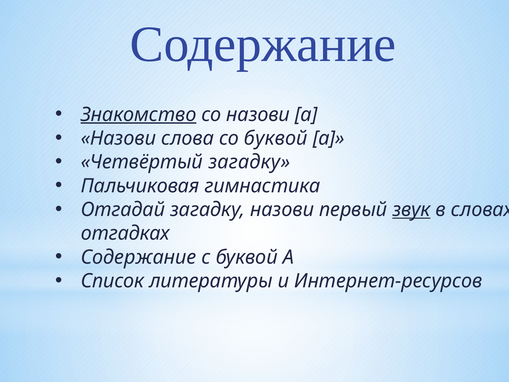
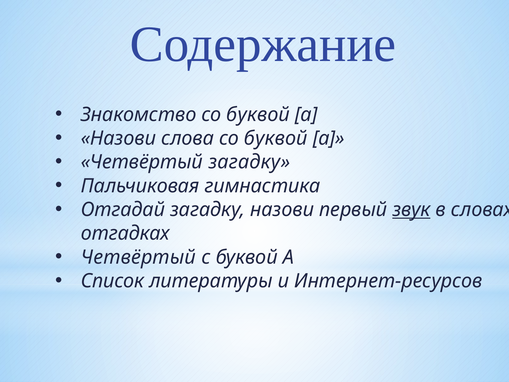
Знакомство underline: present -> none (139, 114)
назови: назови -> буквой (258, 114)
Содержание: Содержание -> Четвёртый (138, 257)
